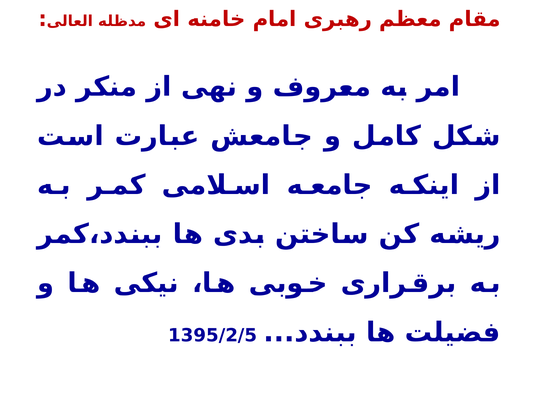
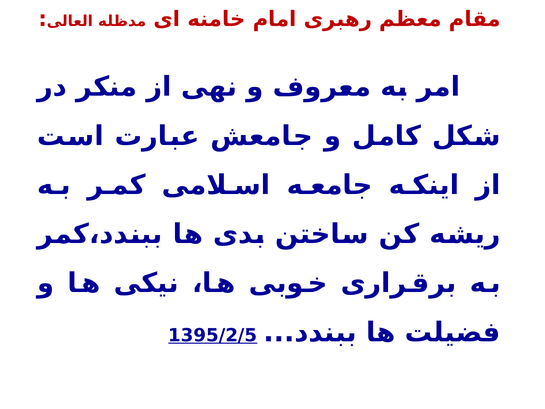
1395/2/5 underline: none -> present (213, 335)
